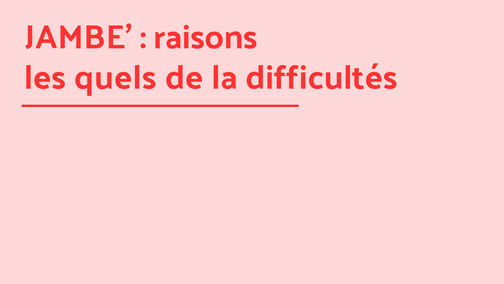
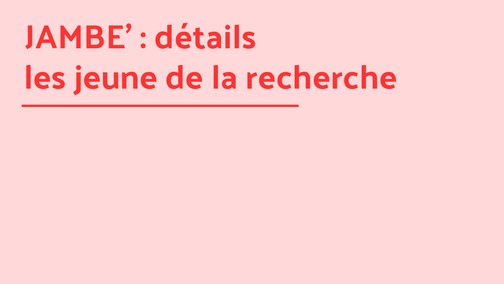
raisons: raisons -> détails (205, 37)
quels: quels -> jeune (116, 78)
difficultés: difficultés -> recherche (322, 78)
